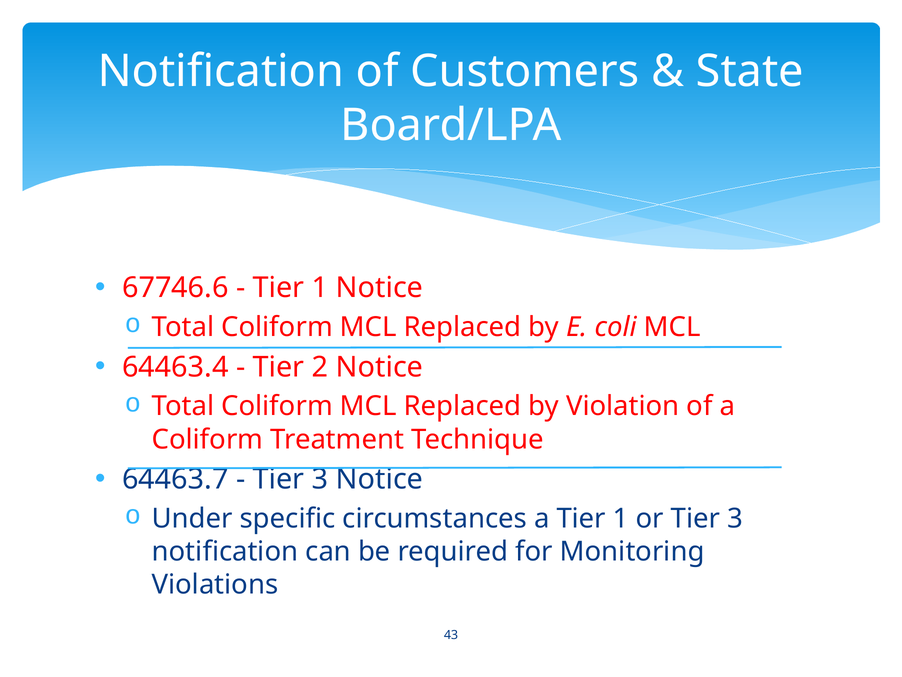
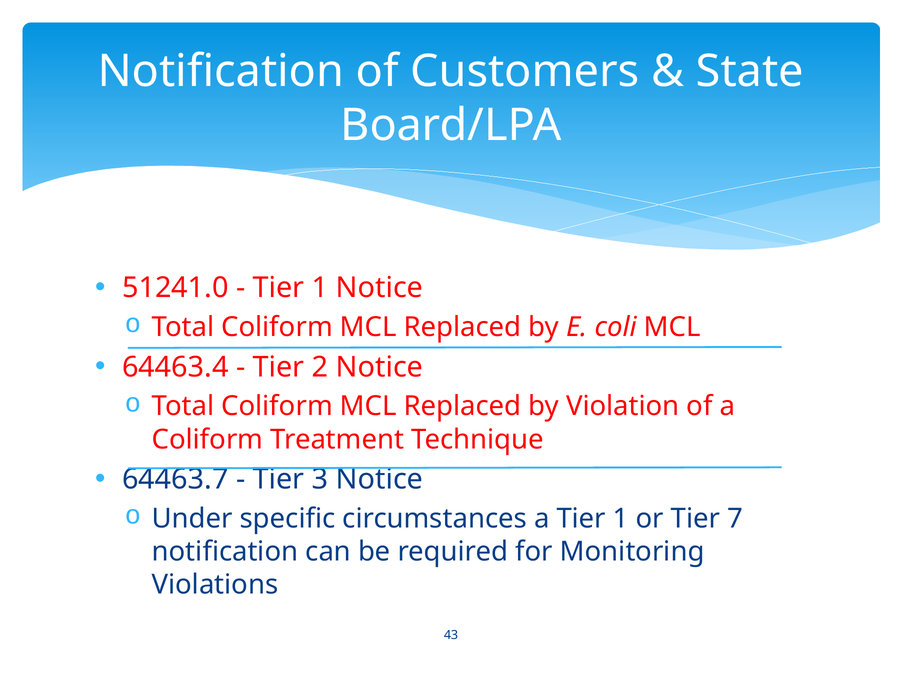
67746.6: 67746.6 -> 51241.0 (175, 288)
or Tier 3: 3 -> 7 (735, 518)
